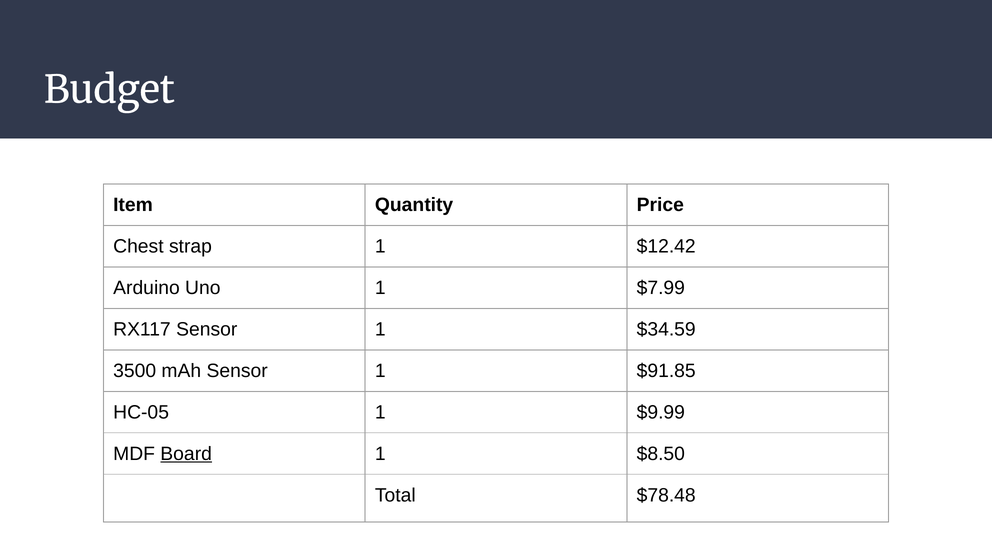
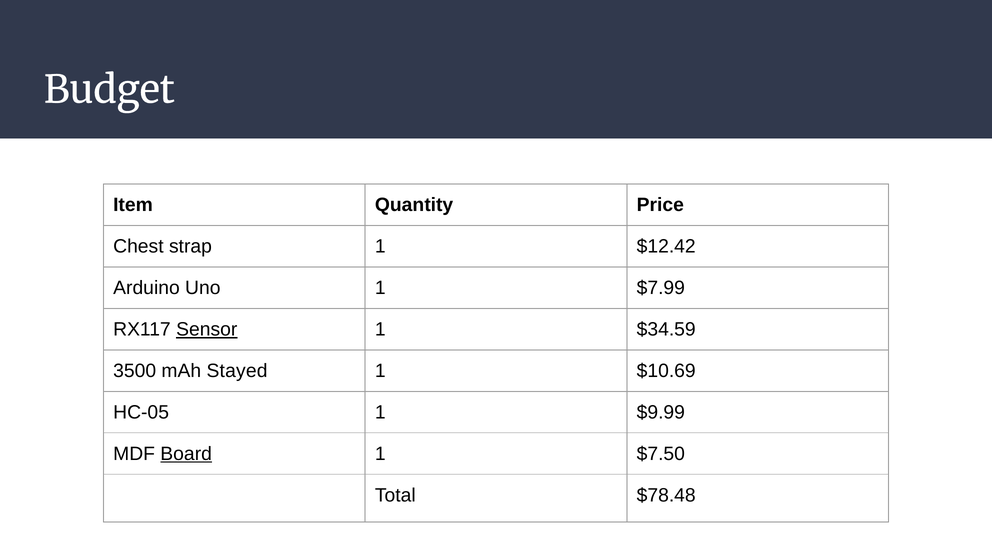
Sensor underline: none -> present (207, 329)
mAh Sensor: Sensor -> Stayed (237, 371)
$91.85: $91.85 -> $10.69 (666, 371)
$8.50: $8.50 -> $7.50 (661, 454)
